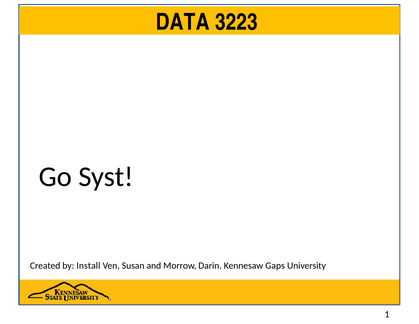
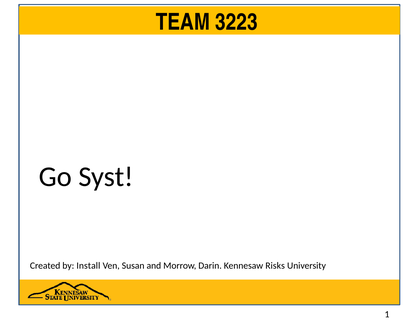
DATA: DATA -> TEAM (183, 22)
Gaps: Gaps -> Risks (275, 265)
